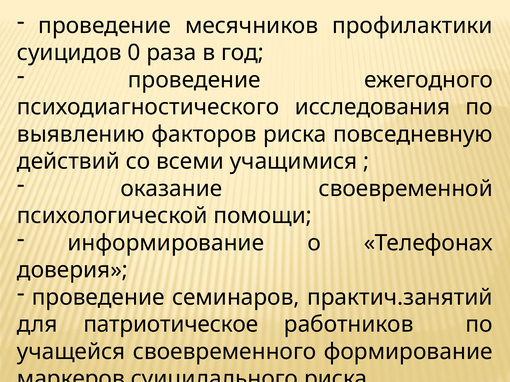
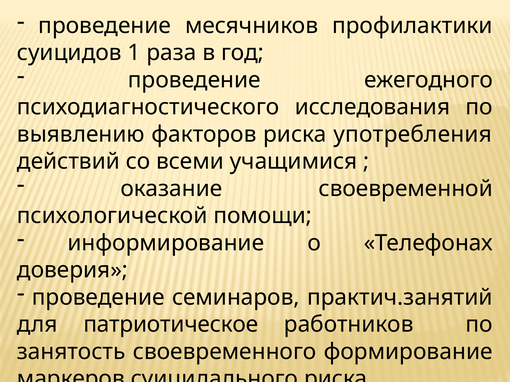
0: 0 -> 1 (134, 53)
повседневную: повседневную -> употребления (413, 134)
учащейся: учащейся -> занятость (71, 352)
